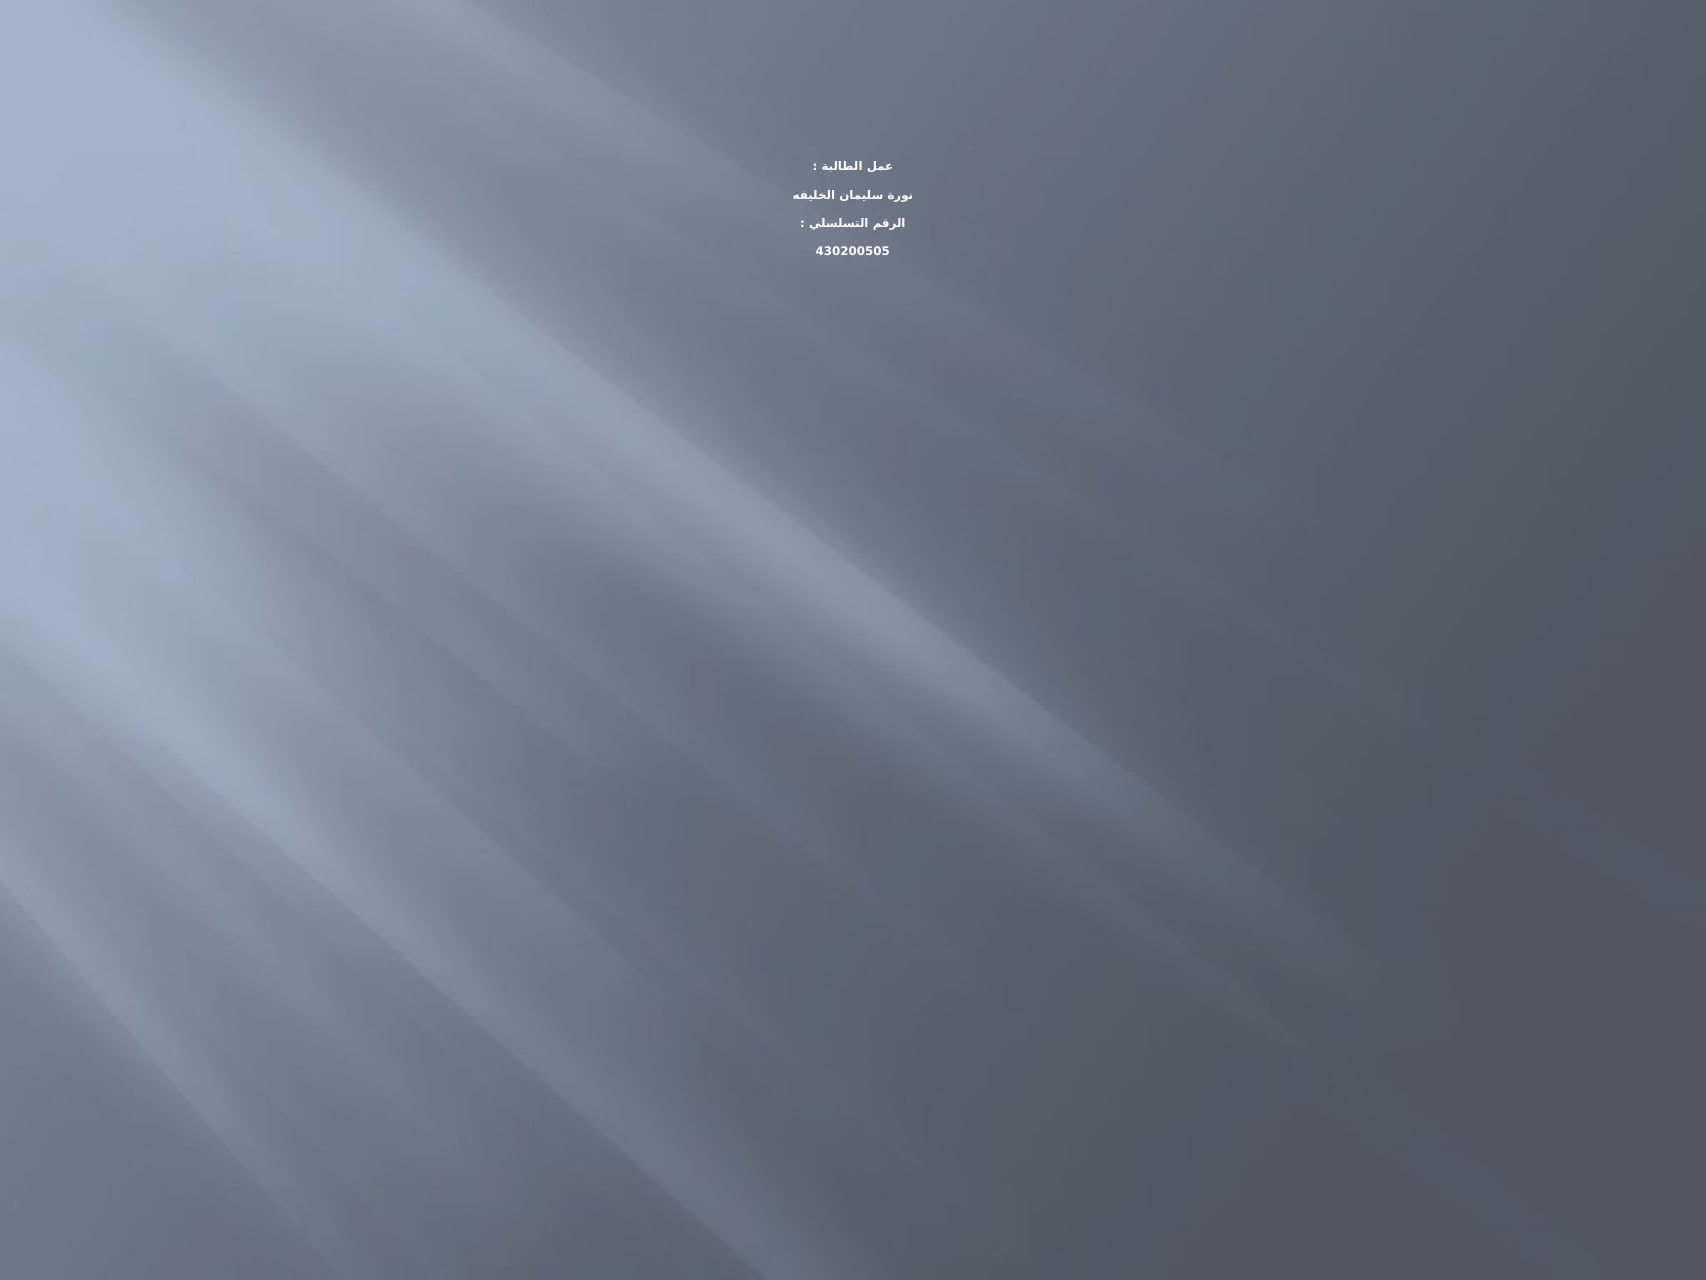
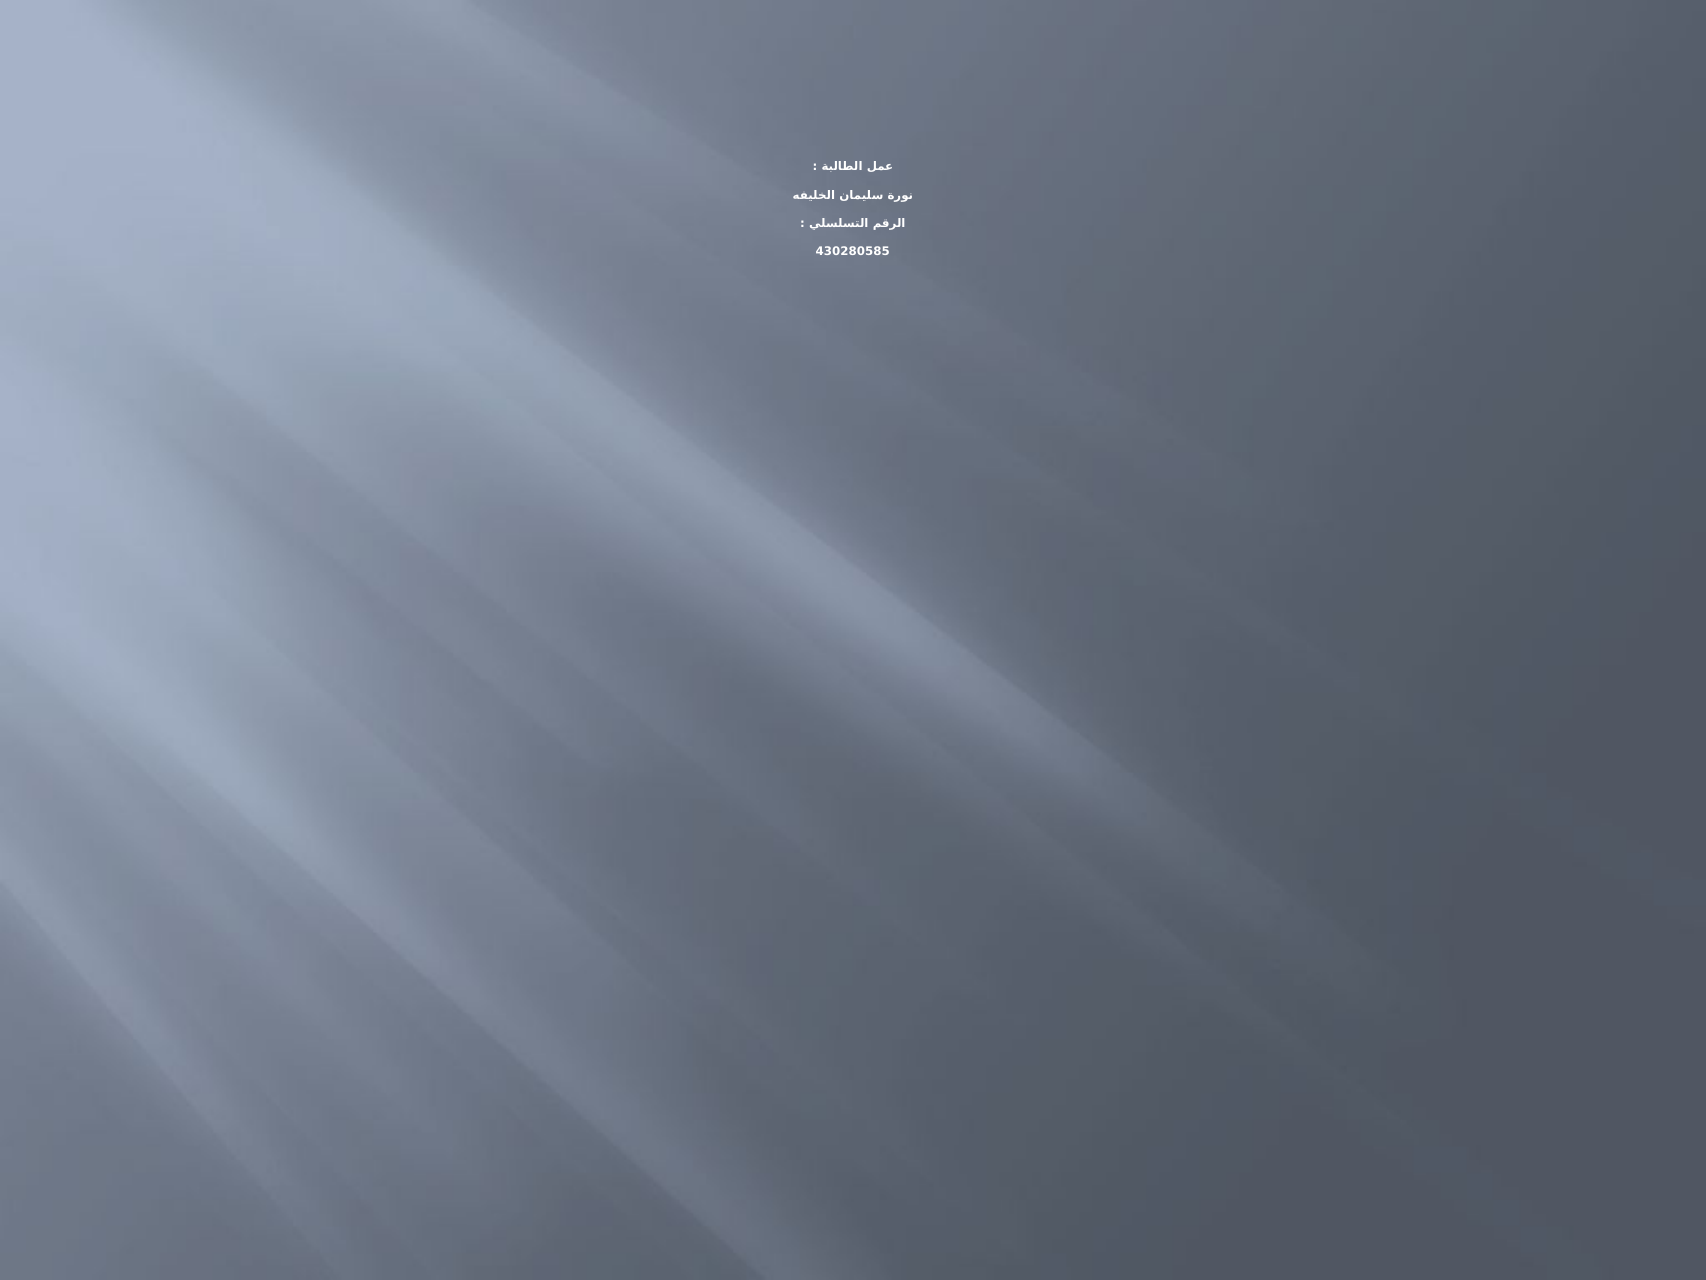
430200505: 430200505 -> 430280585 (853, 252)
